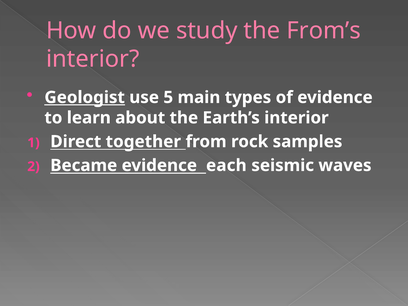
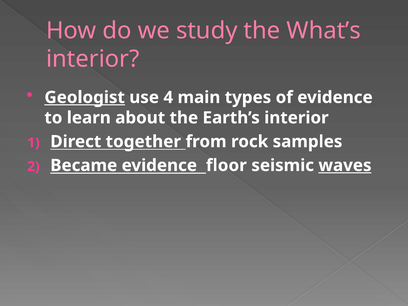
From’s: From’s -> What’s (324, 31)
5: 5 -> 4 (168, 97)
each: each -> floor (226, 165)
waves underline: none -> present (345, 165)
